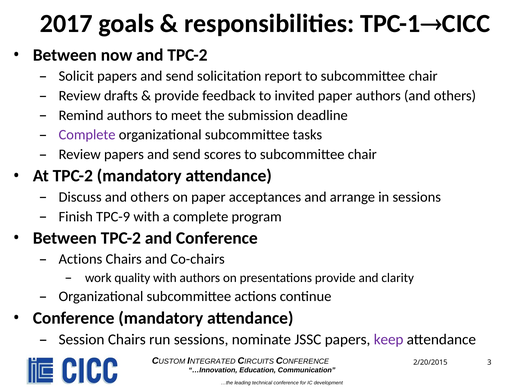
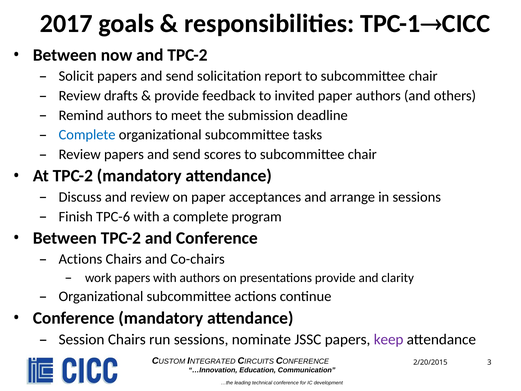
Complete colour: purple -> blue (87, 135)
Discuss and others: others -> review (150, 197)
TPC-9: TPC-9 -> TPC-6 (113, 216)
work quality: quality -> papers (132, 278)
